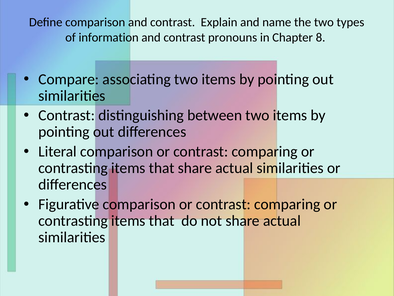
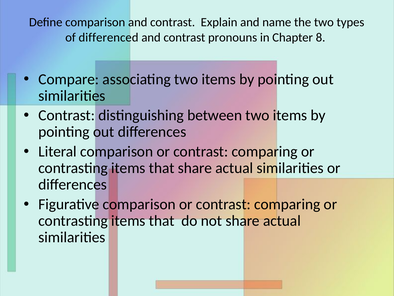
information: information -> differenced (109, 37)
